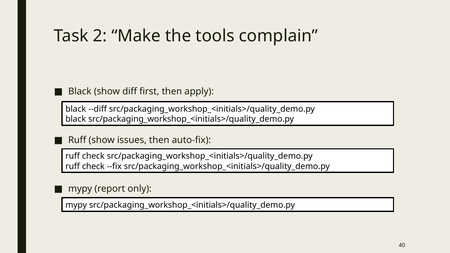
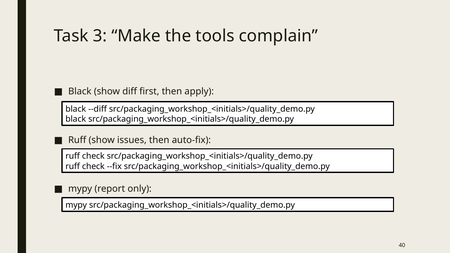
2: 2 -> 3 (100, 36)
